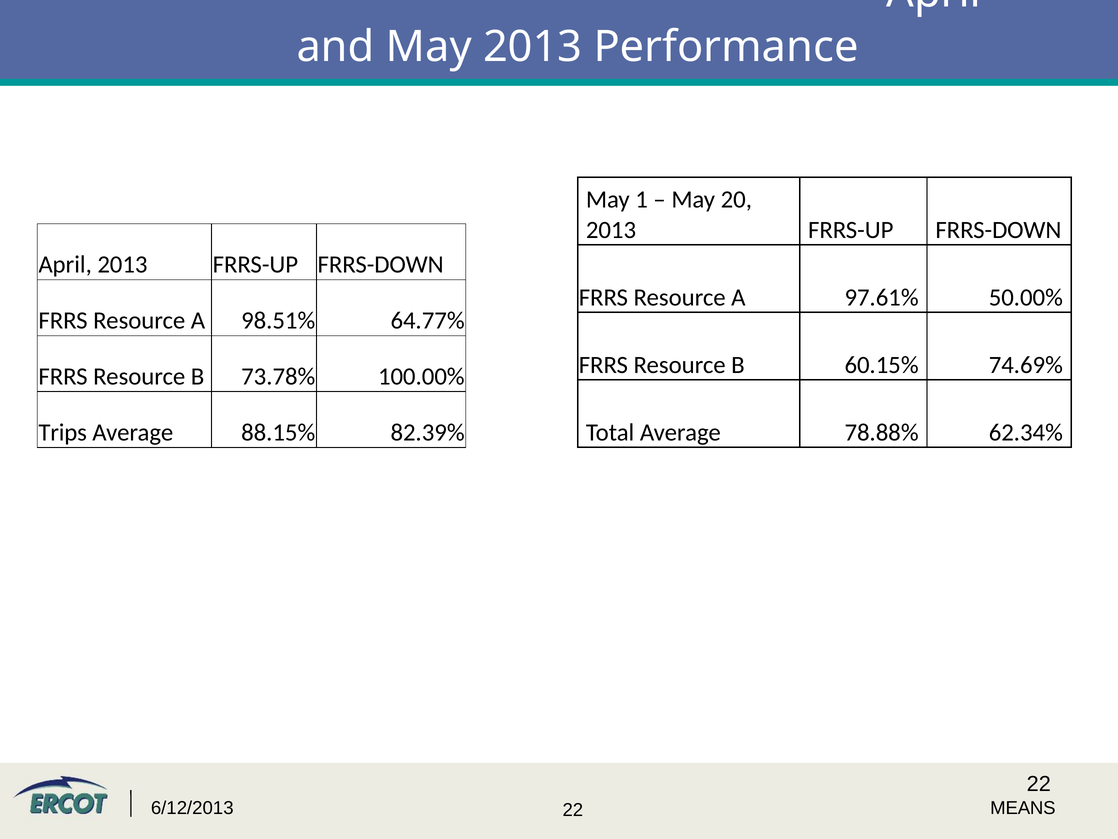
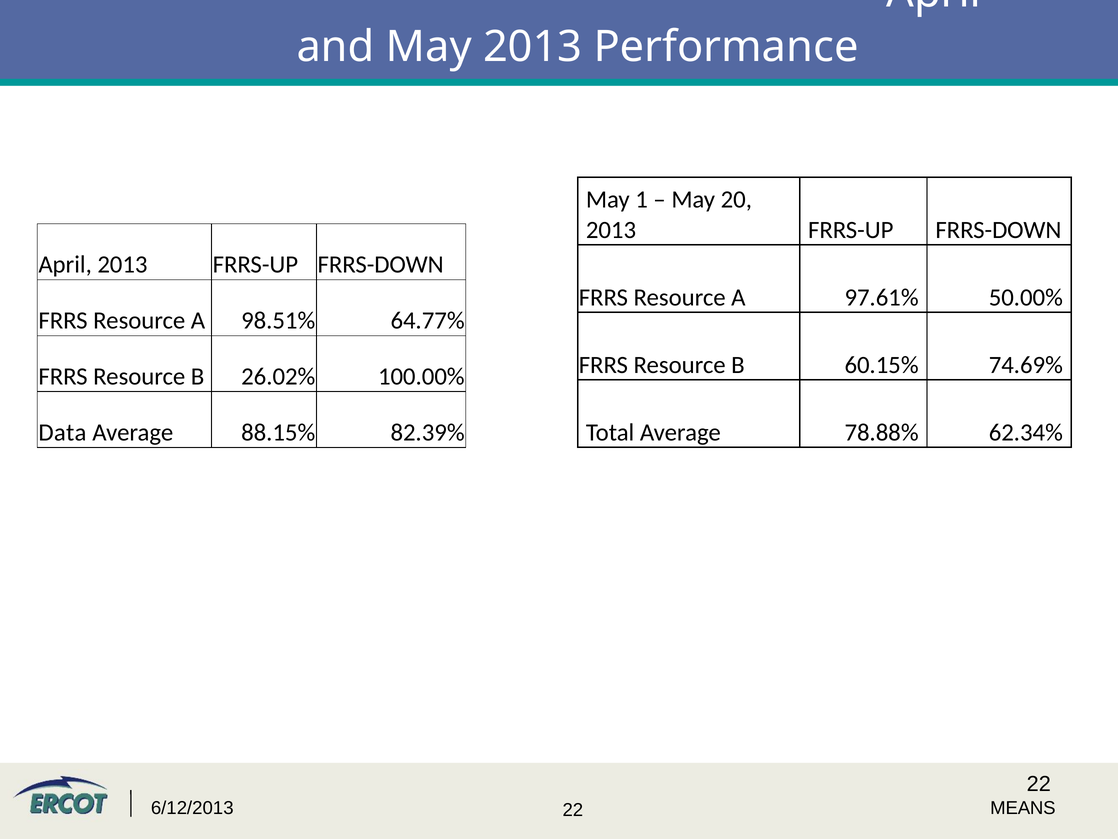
73.78%: 73.78% -> 26.02% (278, 376)
Trips: Trips -> Data (62, 432)
